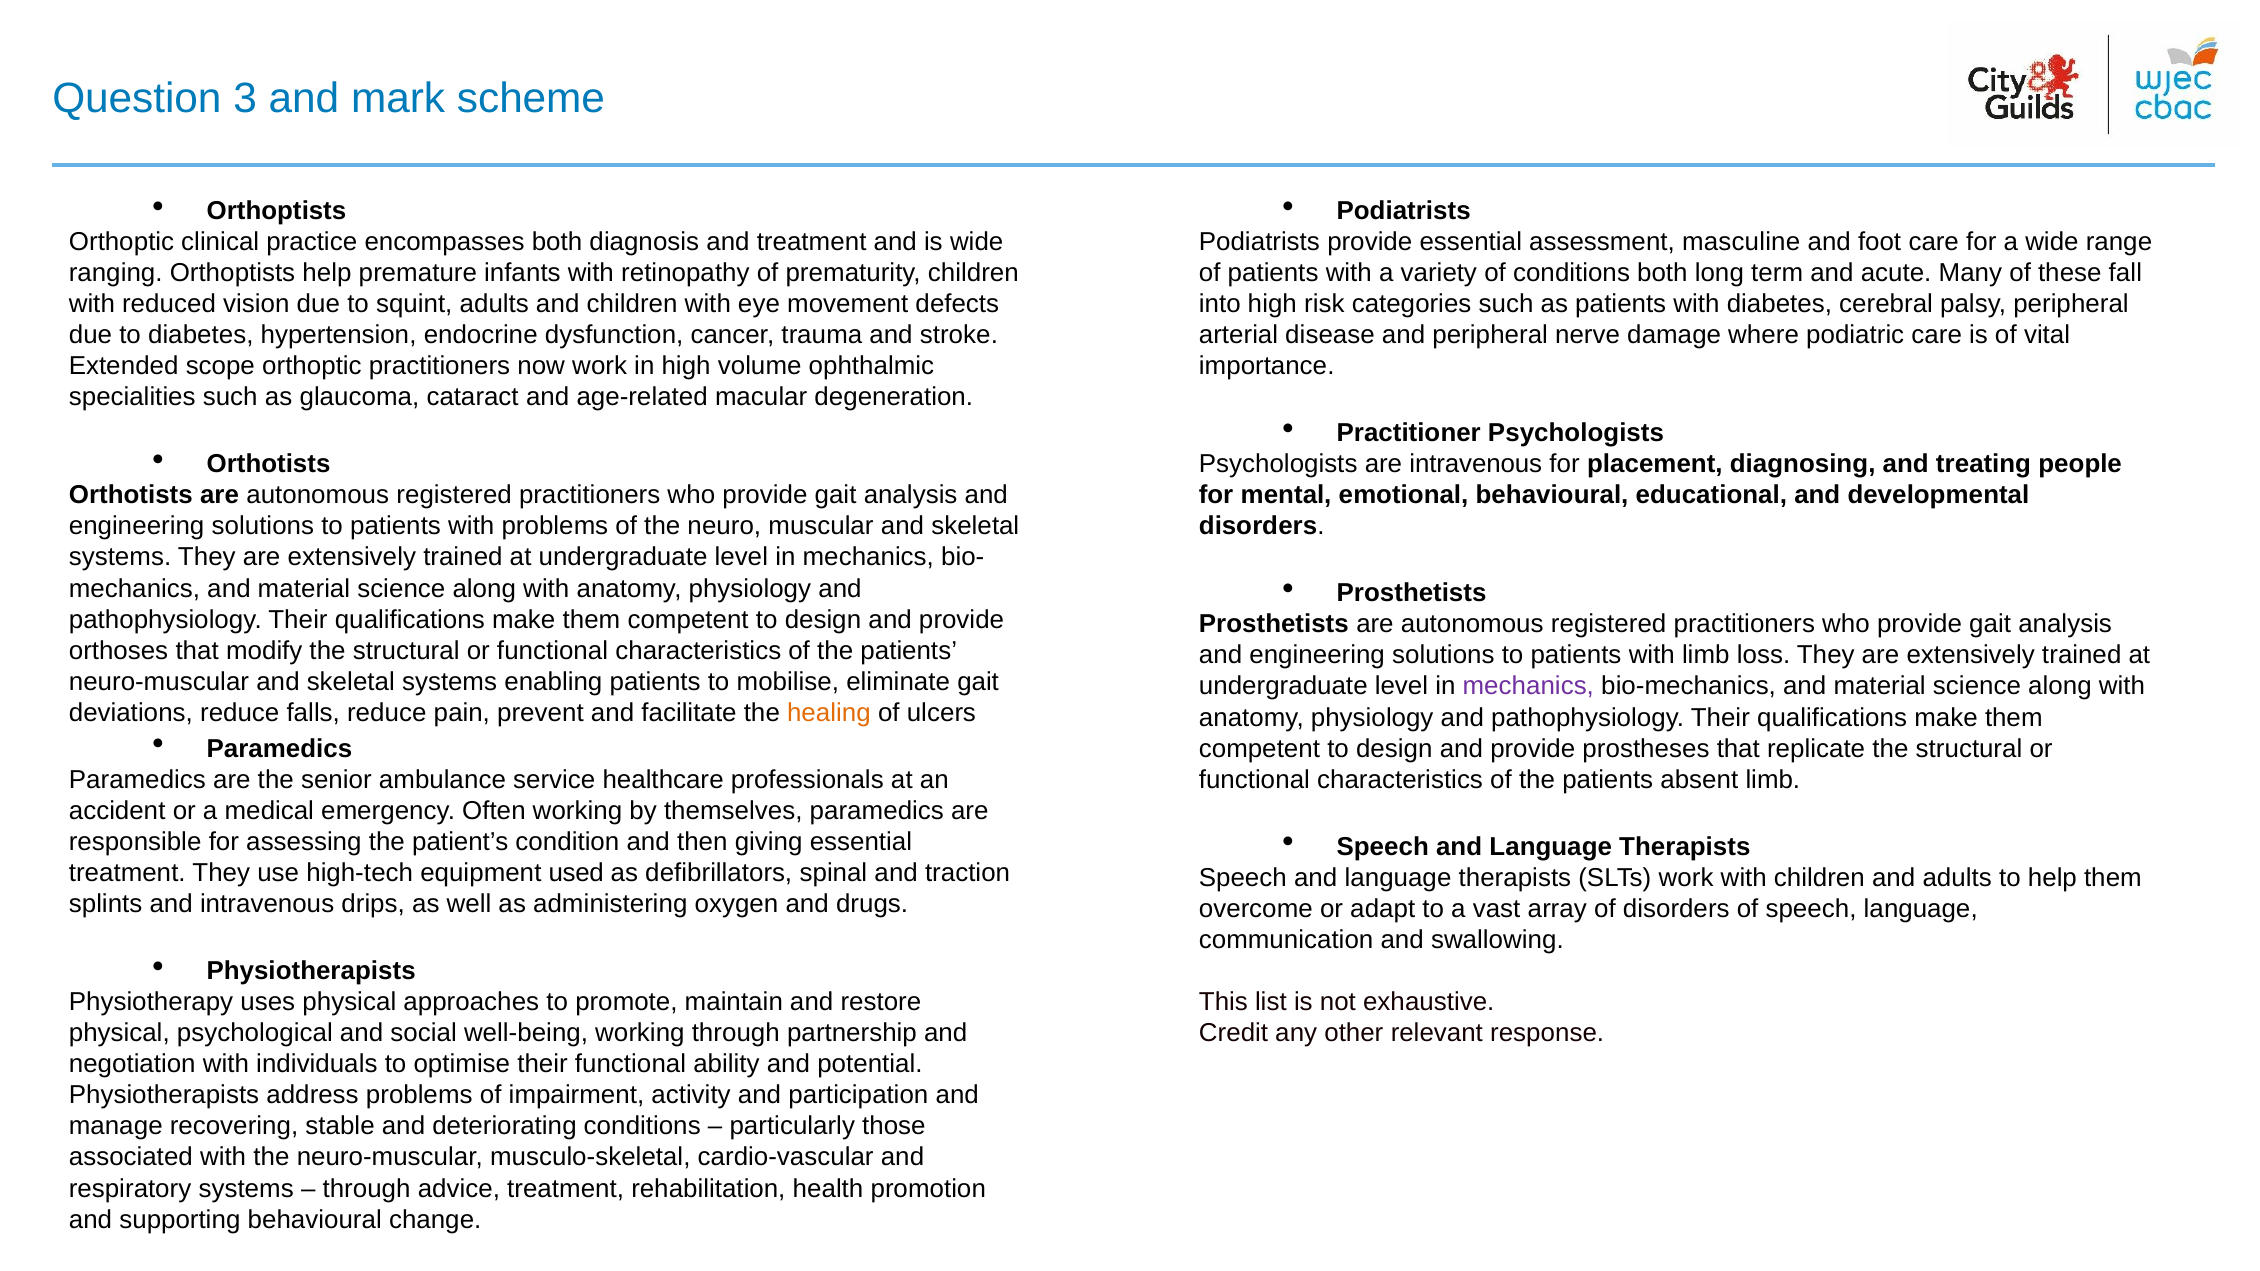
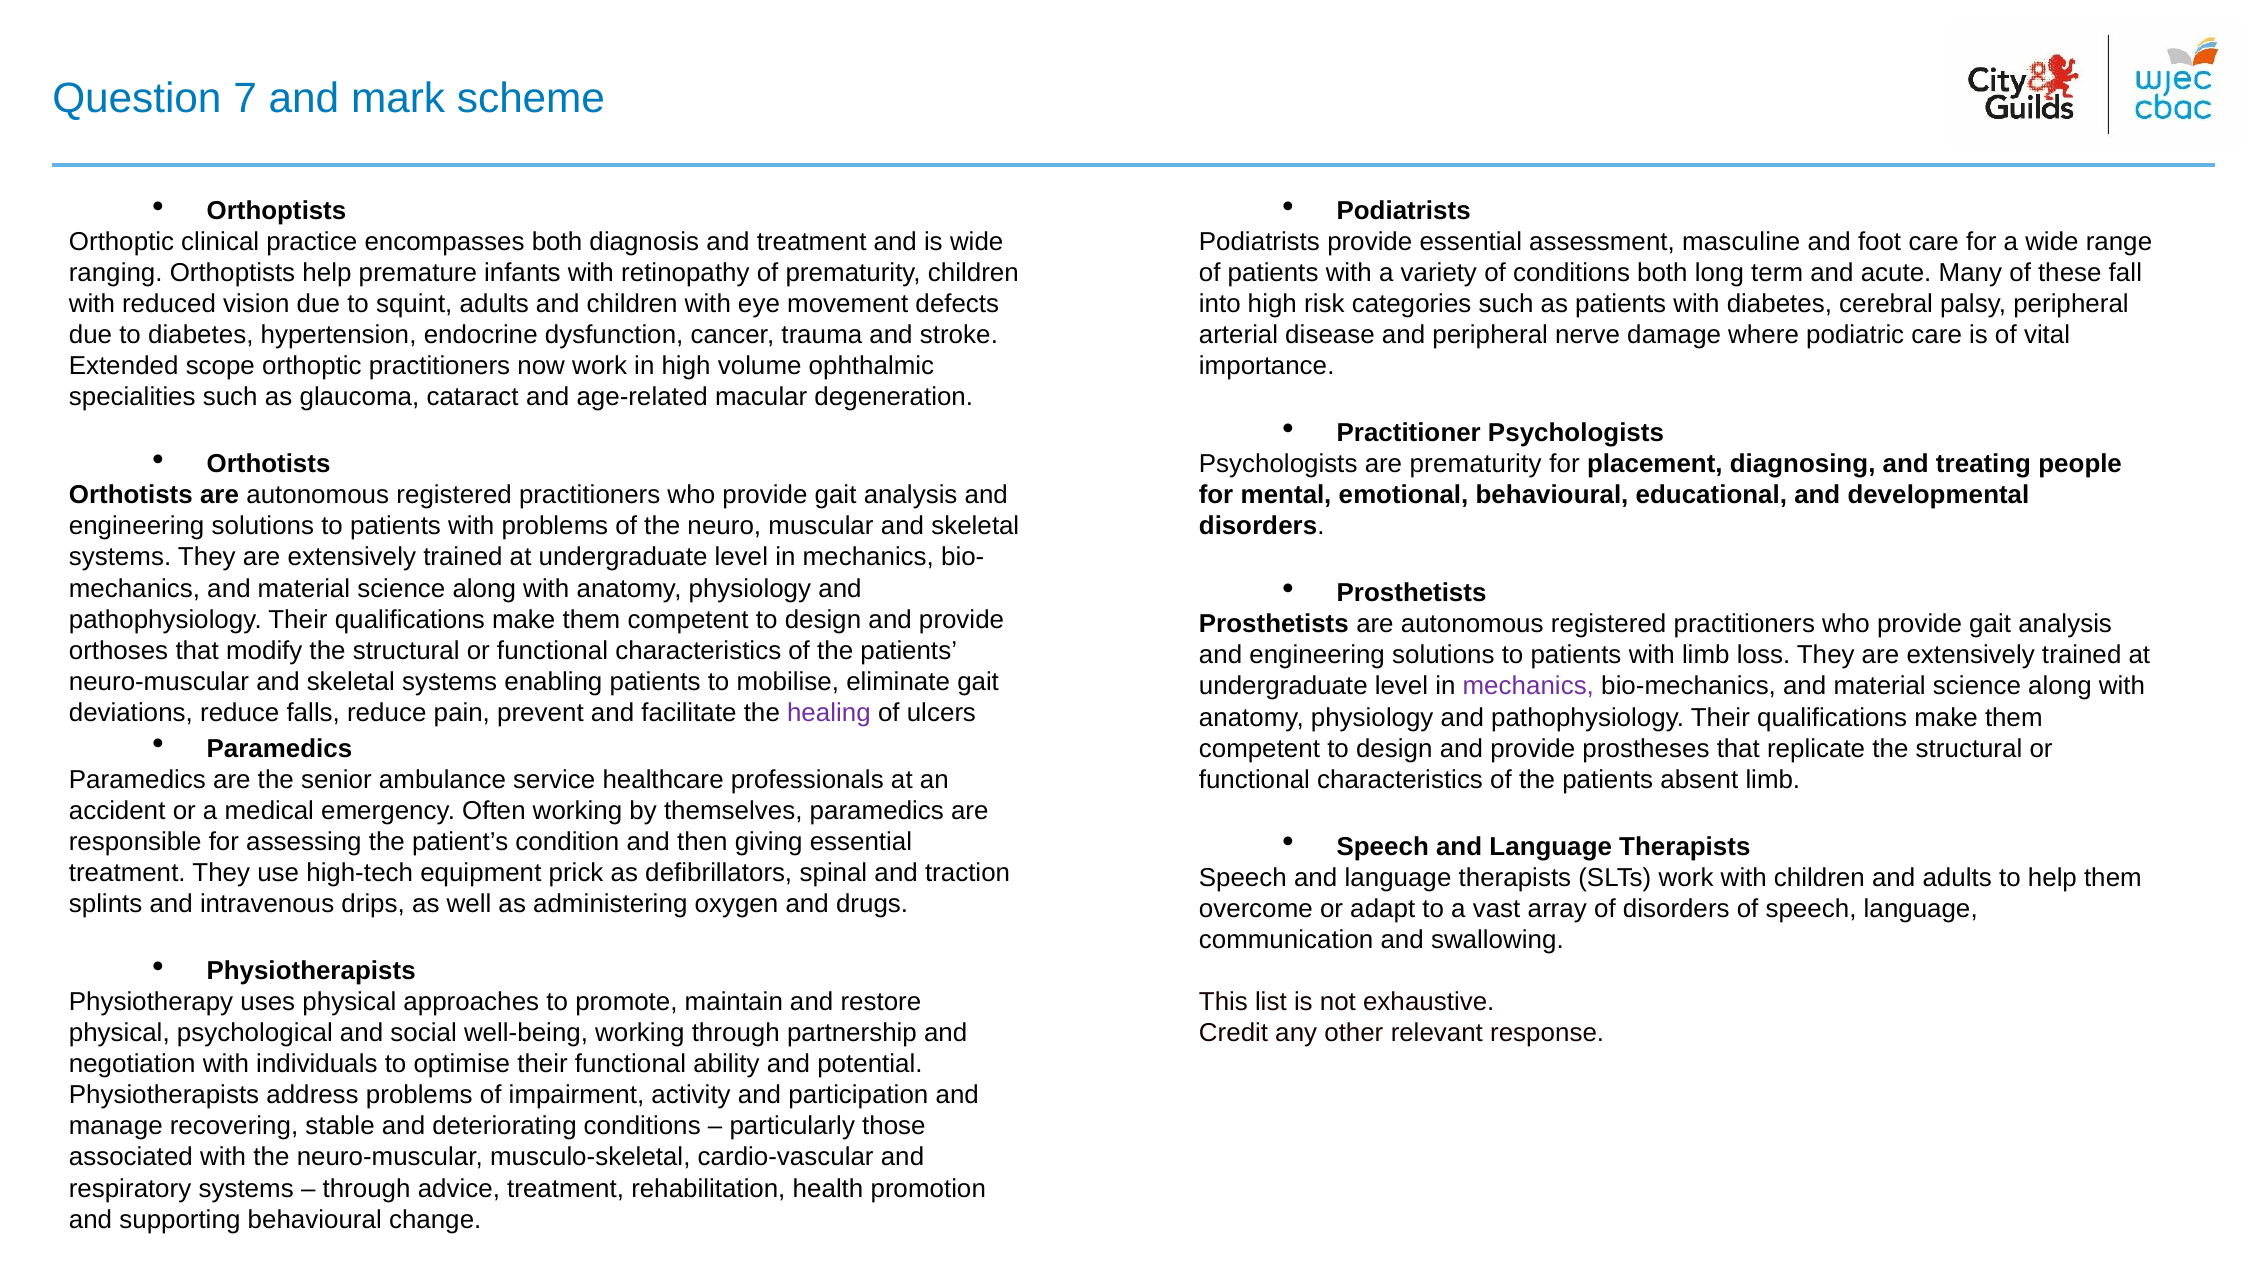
3: 3 -> 7 (245, 98)
are intravenous: intravenous -> prematurity (1476, 464)
healing colour: orange -> purple (829, 713)
used: used -> prick (576, 873)
